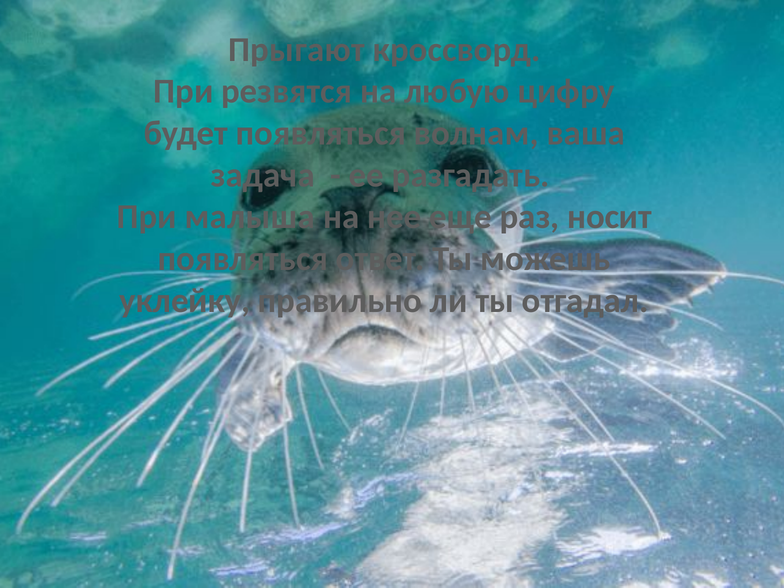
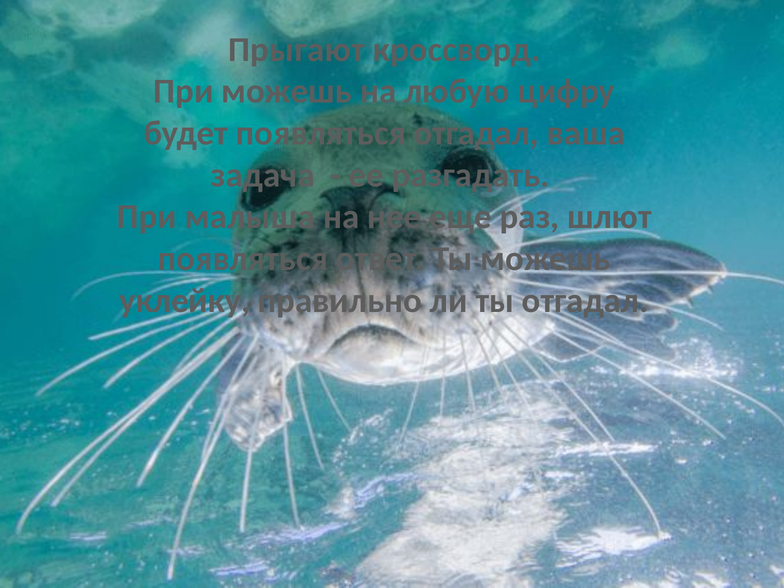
При резвятся: резвятся -> можешь (287, 91)
появляться волнам: волнам -> отгадал (476, 133)
носит: носит -> шлют (609, 217)
